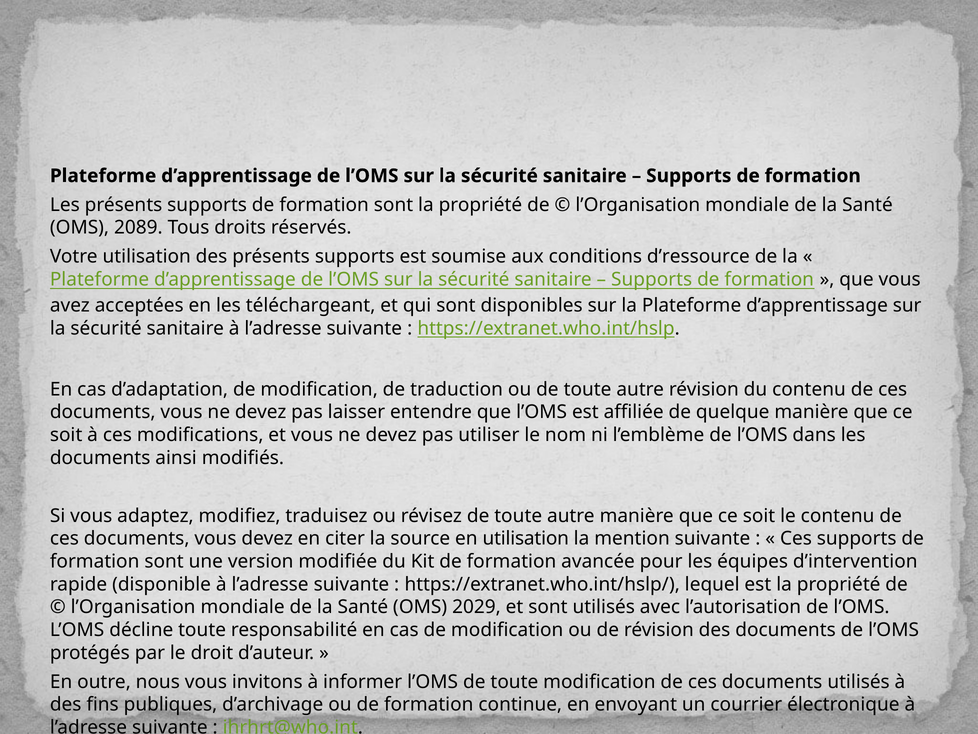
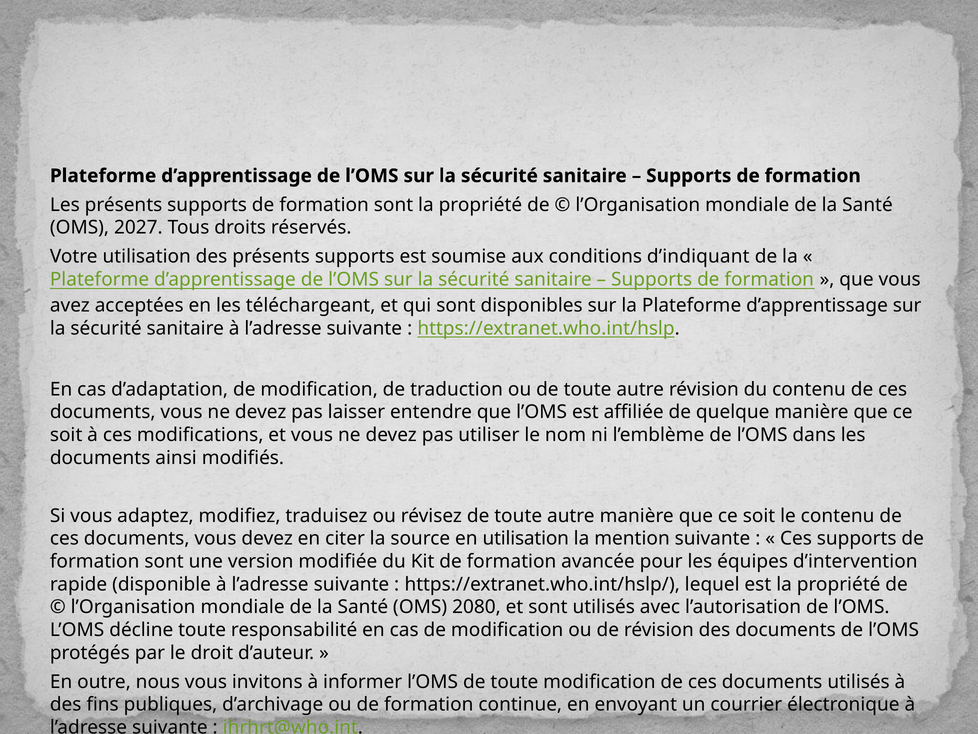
2089: 2089 -> 2027 (138, 228)
d’ressource: d’ressource -> d’indiquant (698, 256)
2029: 2029 -> 2080 (476, 607)
